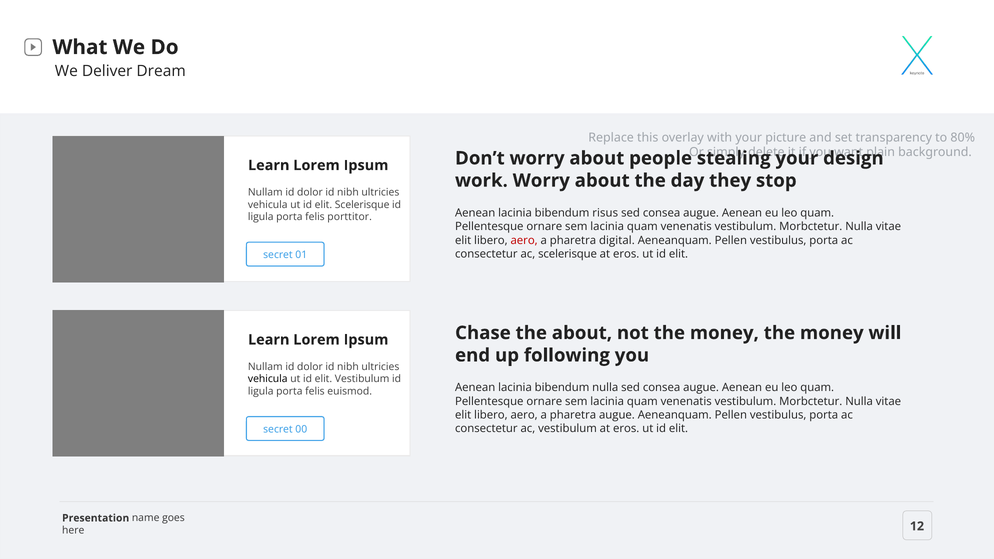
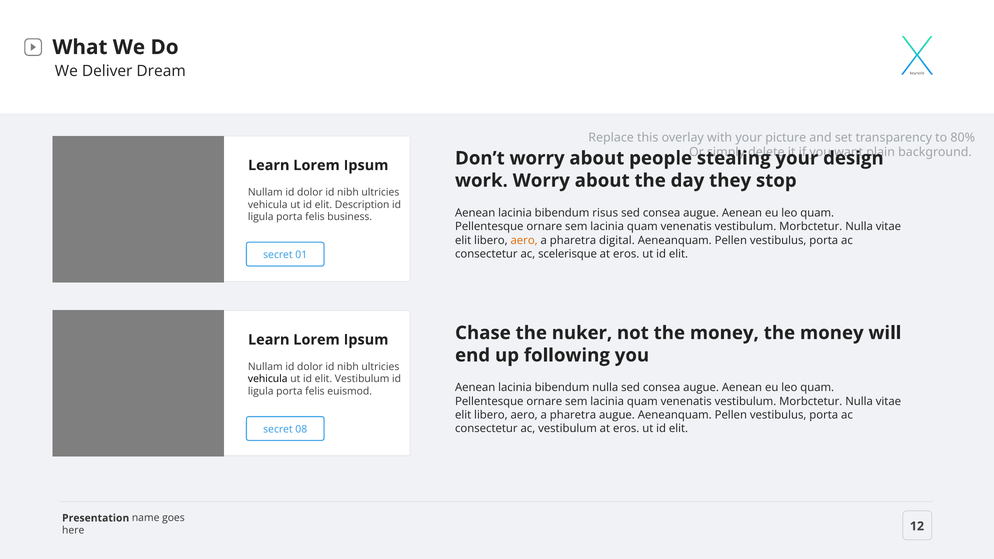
elit Scelerisque: Scelerisque -> Description (362, 205)
porttitor: porttitor -> business (350, 217)
aero colour: red -> orange (524, 240)
the about: about -> nuker (582, 333)
00: 00 -> 08 (301, 429)
